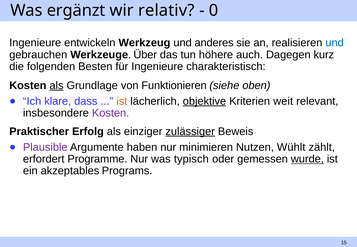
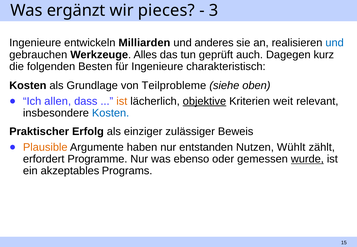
relativ: relativ -> pieces (166, 10)
0: 0 -> 3 (214, 10)
Werkzeug: Werkzeug -> Milliarden (144, 43)
Über: Über -> Alles (145, 55)
höhere: höhere -> geprüft (216, 55)
als underline: present -> none (56, 86)
Funktionieren: Funktionieren -> Teilprobleme (174, 86)
klare: klare -> allen (58, 101)
Kosten colour: purple -> blue (111, 113)
zulässiger underline: present -> none (190, 132)
Plausible colour: purple -> orange (45, 147)
minimieren: minimieren -> entstanden (206, 147)
typisch: typisch -> ebenso (191, 159)
